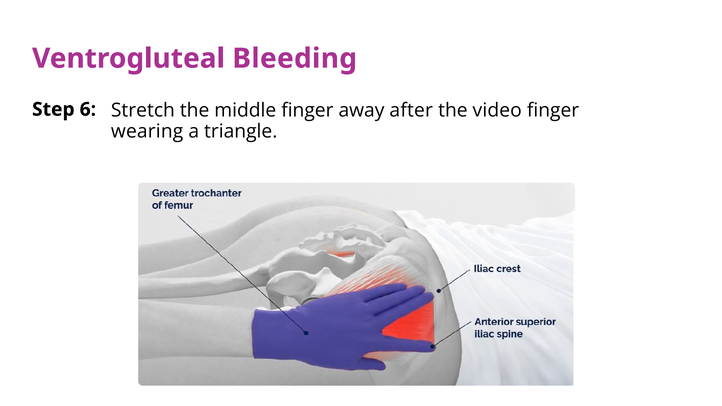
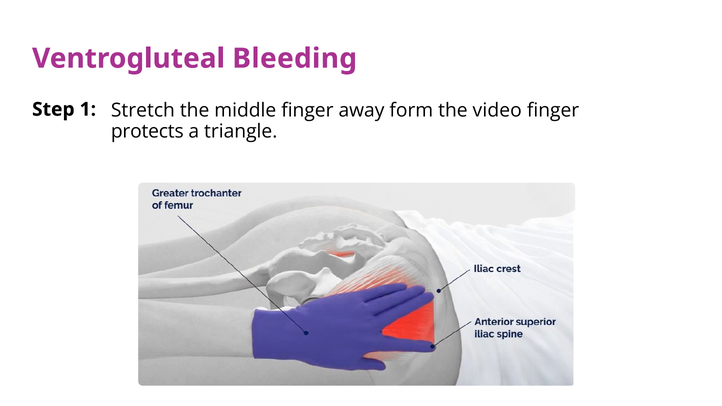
6: 6 -> 1 (88, 109)
after: after -> form (411, 110)
wearing: wearing -> protects (147, 132)
